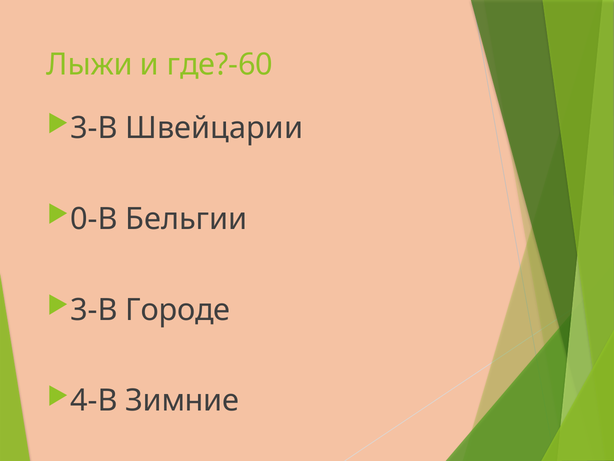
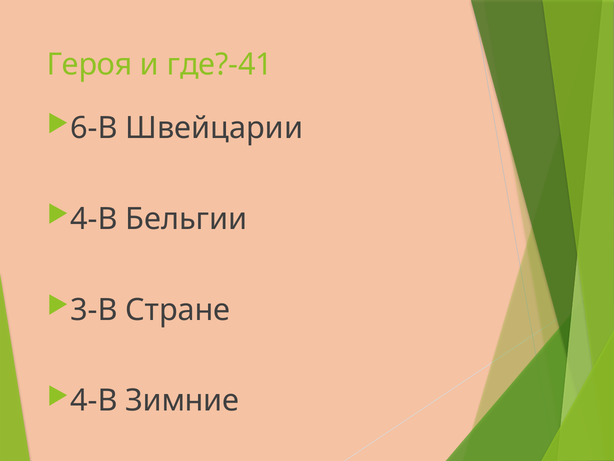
Лыжи: Лыжи -> Героя (90, 65)
где?-60: где?-60 -> где?-41 (220, 65)
3-В: 3-В -> 6-В (94, 128)
0-В: 0-В -> 4-В (94, 219)
Городе: Городе -> Стране (178, 310)
